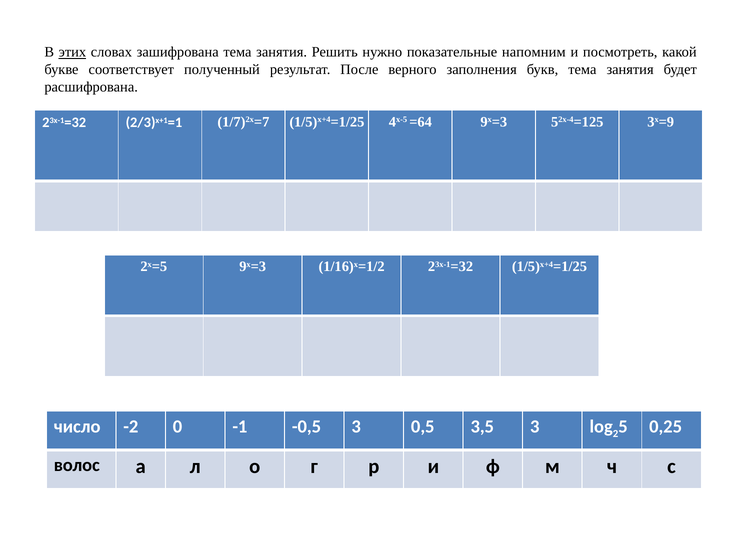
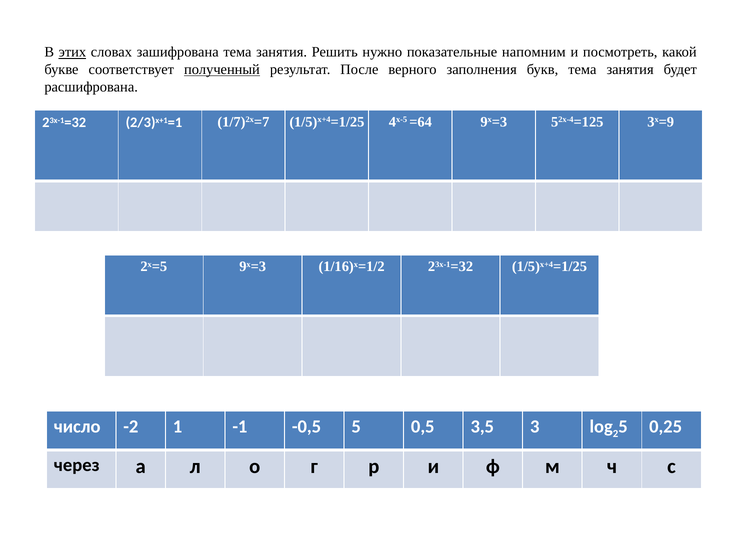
полученный underline: none -> present (222, 70)
0: 0 -> 1 (178, 427)
-0,5 3: 3 -> 5 (356, 427)
волос: волос -> через (77, 466)
